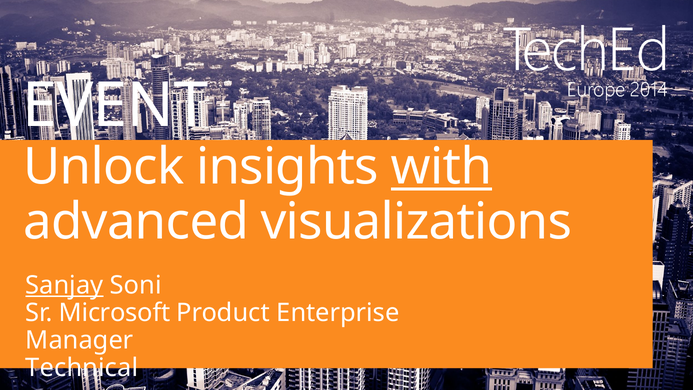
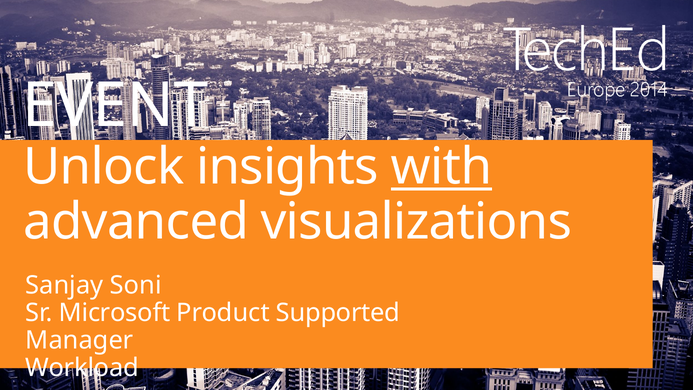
Sanjay underline: present -> none (64, 285)
Enterprise: Enterprise -> Supported (338, 312)
Technical: Technical -> Workload (82, 368)
